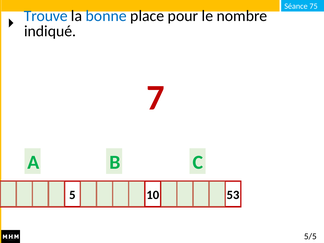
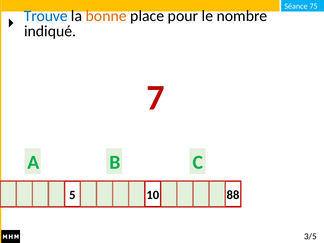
bonne colour: blue -> orange (106, 16)
53: 53 -> 88 (233, 195)
5/5: 5/5 -> 3/5 (310, 236)
